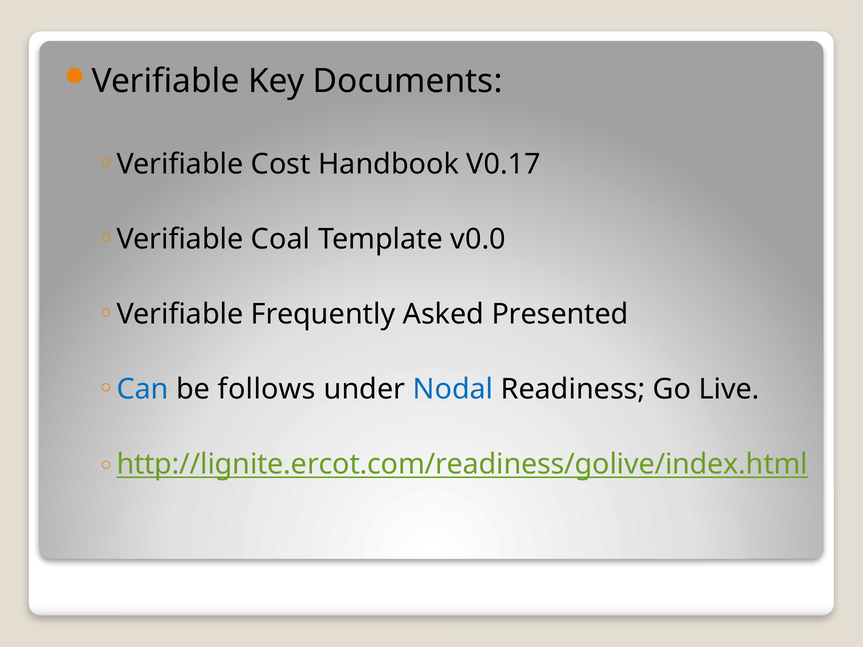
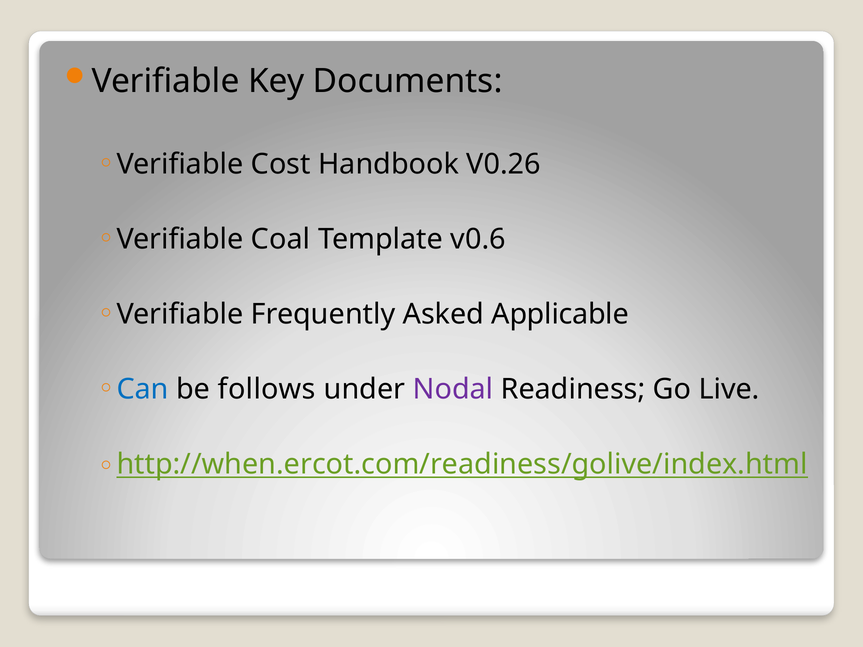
V0.17: V0.17 -> V0.26 (503, 164)
v0.0: v0.0 -> v0.6 (478, 239)
Presented: Presented -> Applicable (560, 314)
Nodal colour: blue -> purple (453, 389)
http://lignite.ercot.com/readiness/golive/index.html: http://lignite.ercot.com/readiness/golive/index.html -> http://when.ercot.com/readiness/golive/index.html (462, 464)
